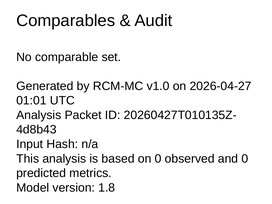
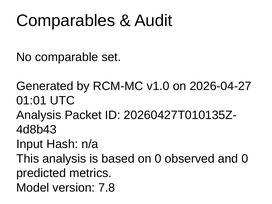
1.8: 1.8 -> 7.8 (107, 188)
